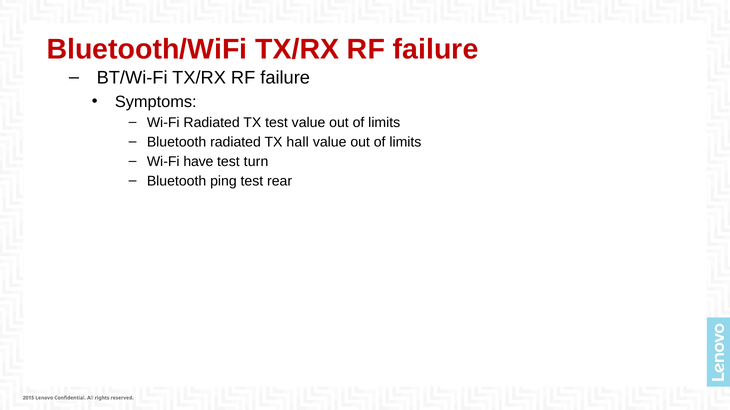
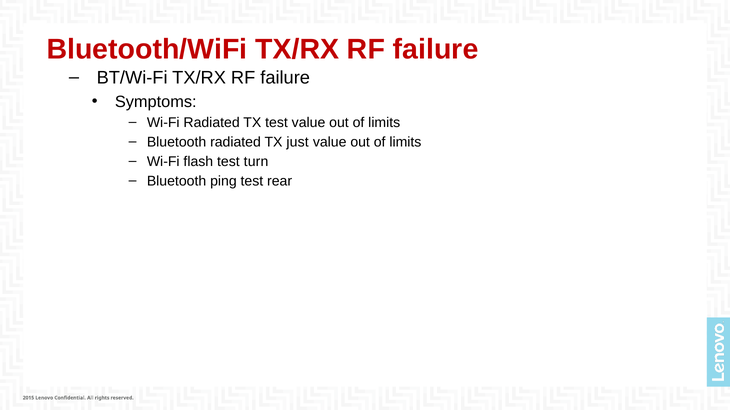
hall: hall -> just (298, 142)
have: have -> flash (198, 162)
